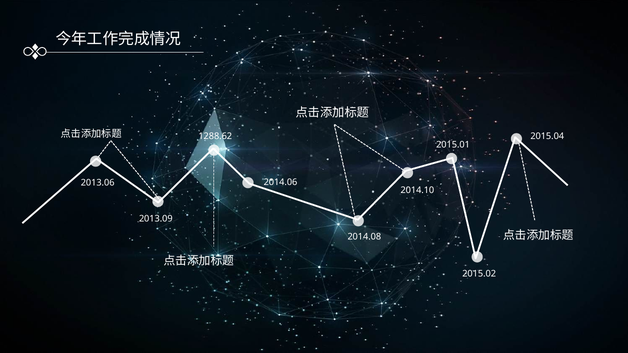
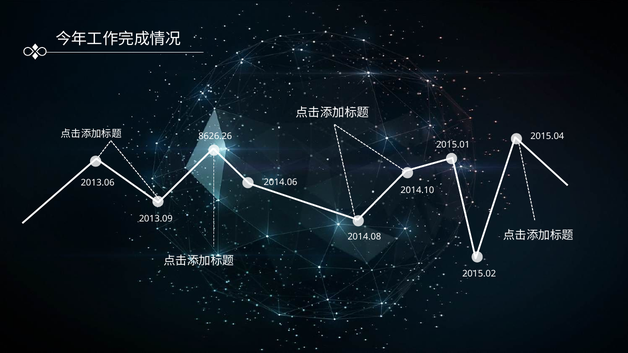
1288.62: 1288.62 -> 8626.26 (215, 137)
